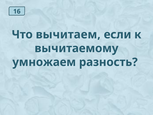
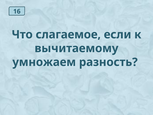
вычитаем: вычитаем -> слагаемое (68, 34)
